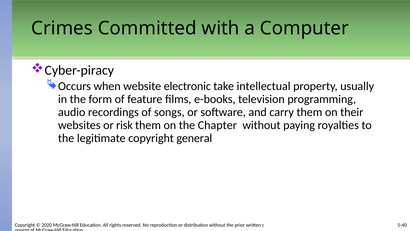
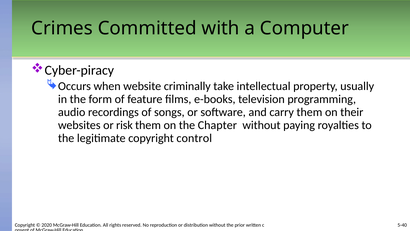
electronic: electronic -> criminally (187, 86)
general: general -> control (194, 138)
